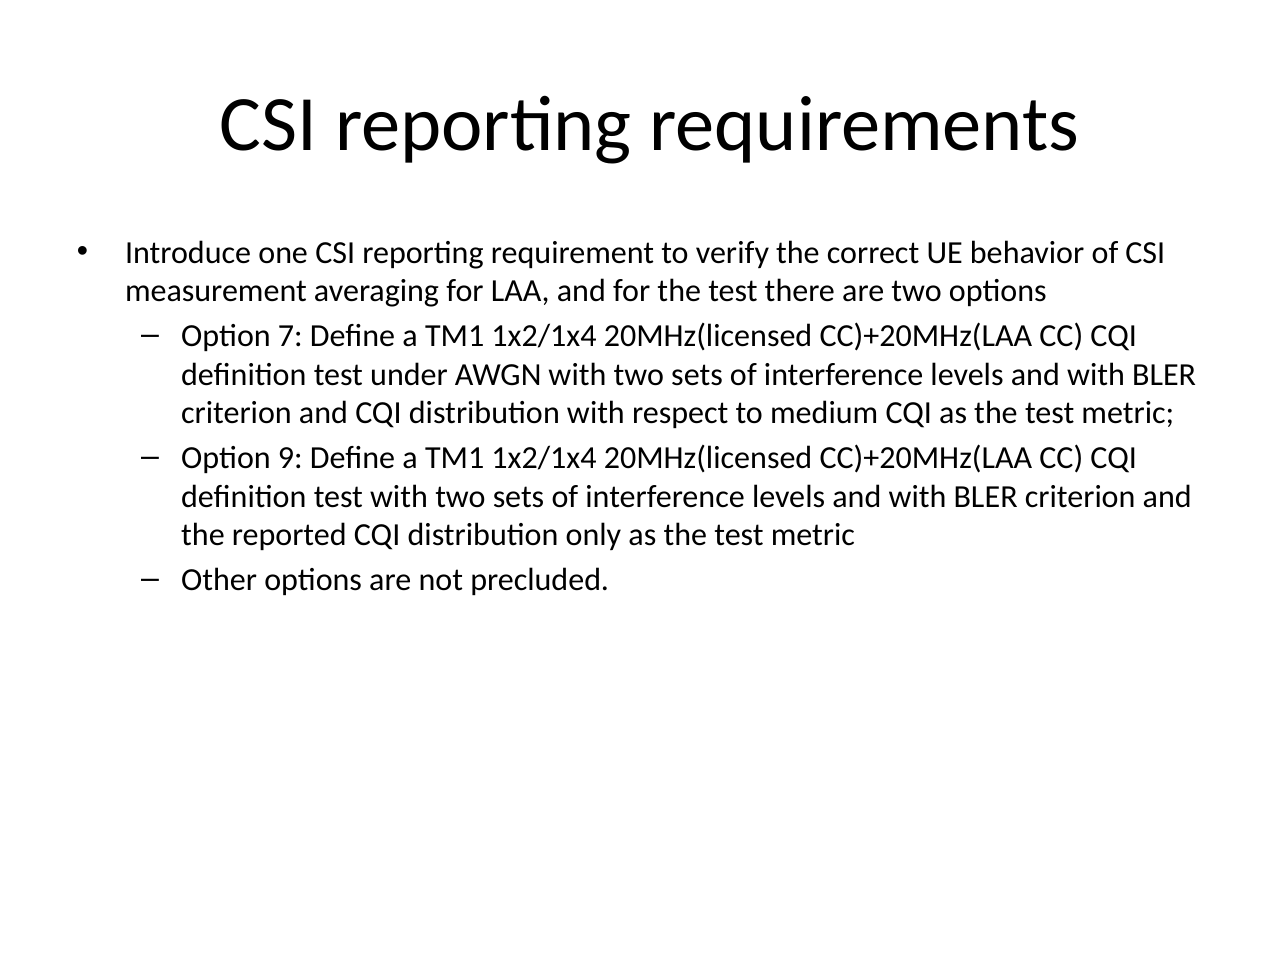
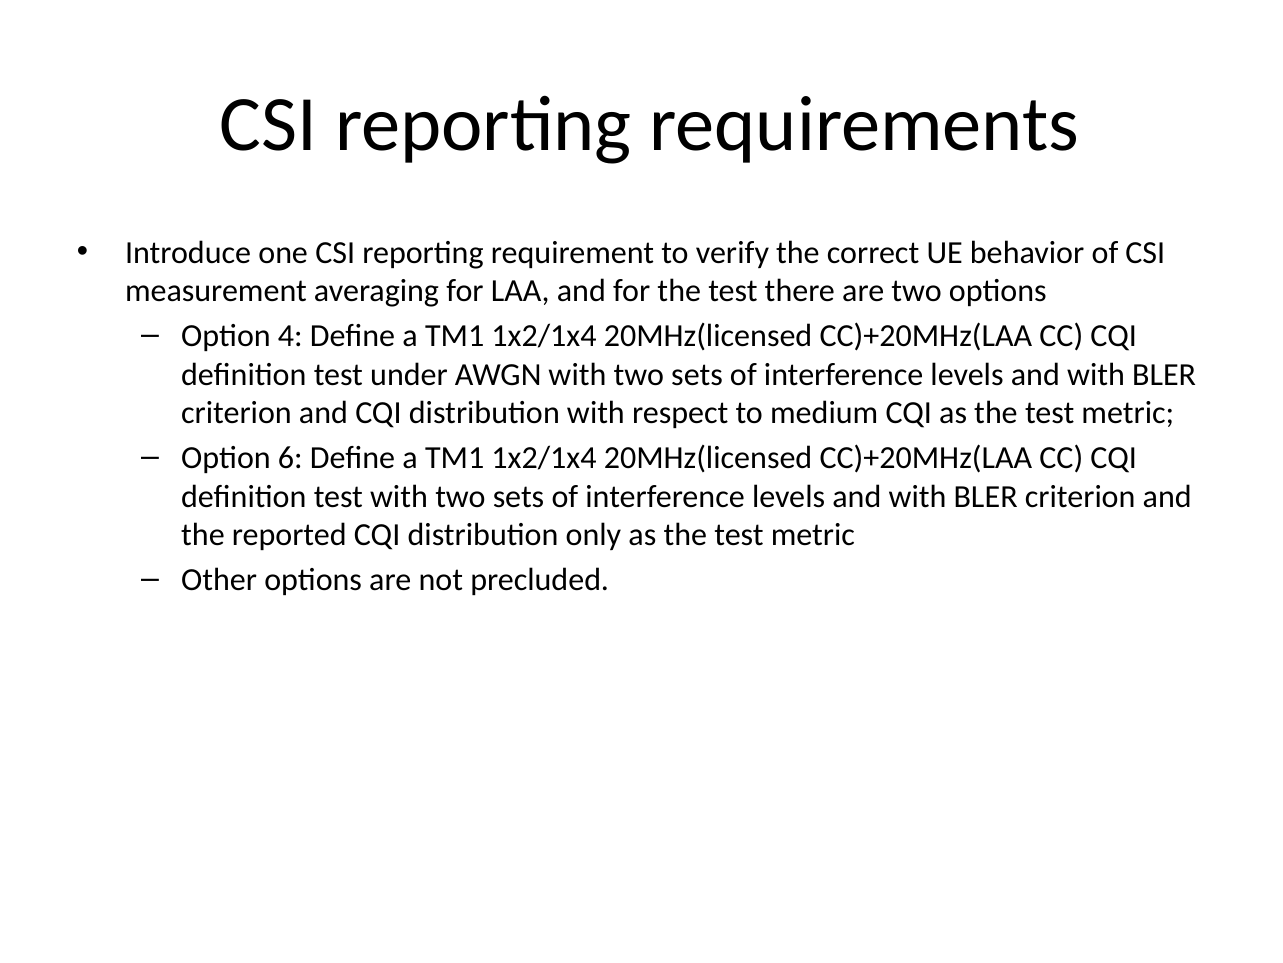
7: 7 -> 4 (290, 336)
9: 9 -> 6 (290, 458)
